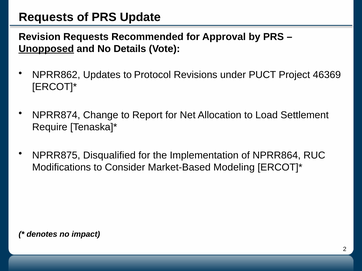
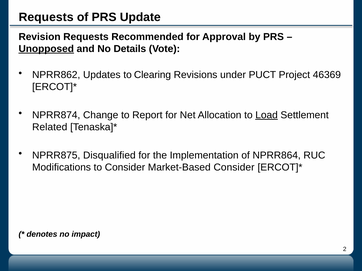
Protocol: Protocol -> Clearing (152, 75)
Load underline: none -> present (267, 115)
Require: Require -> Related (50, 127)
Market-Based Modeling: Modeling -> Consider (234, 168)
